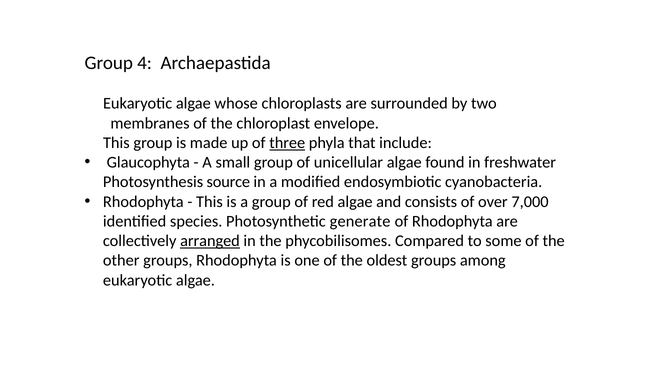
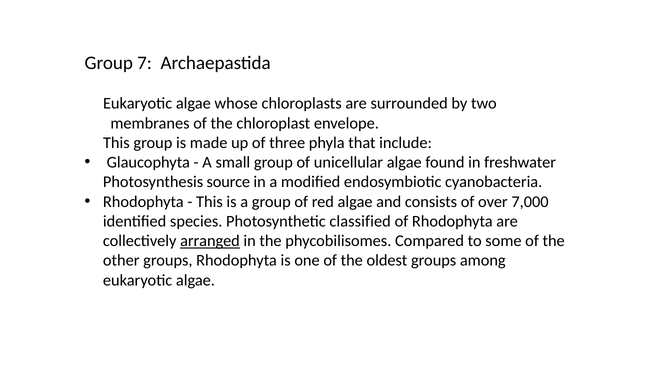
4: 4 -> 7 (145, 63)
three underline: present -> none (287, 143)
generate: generate -> classified (360, 221)
